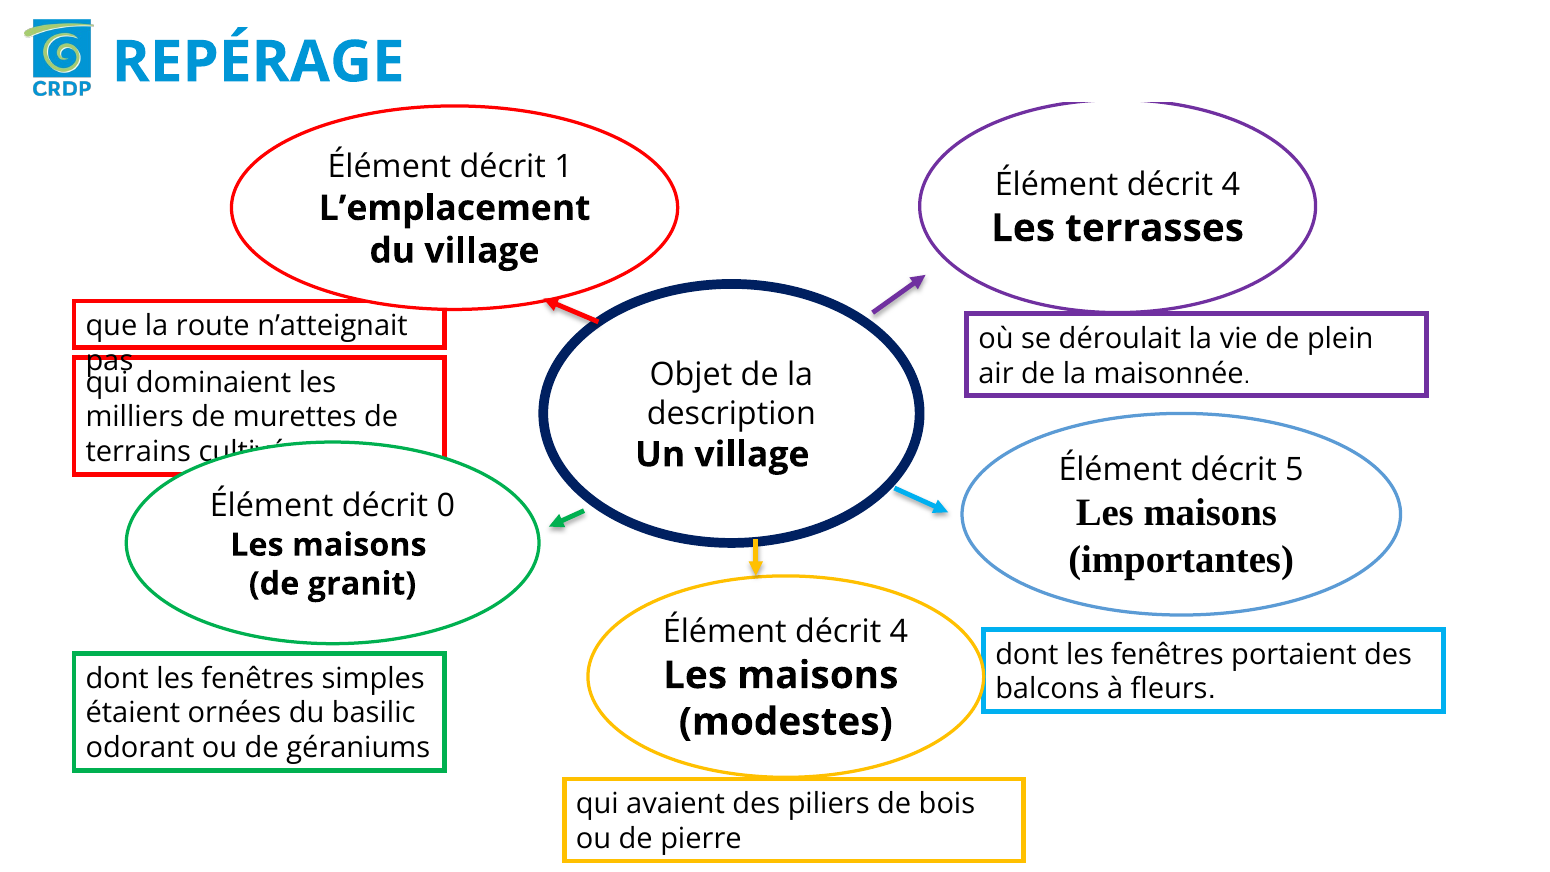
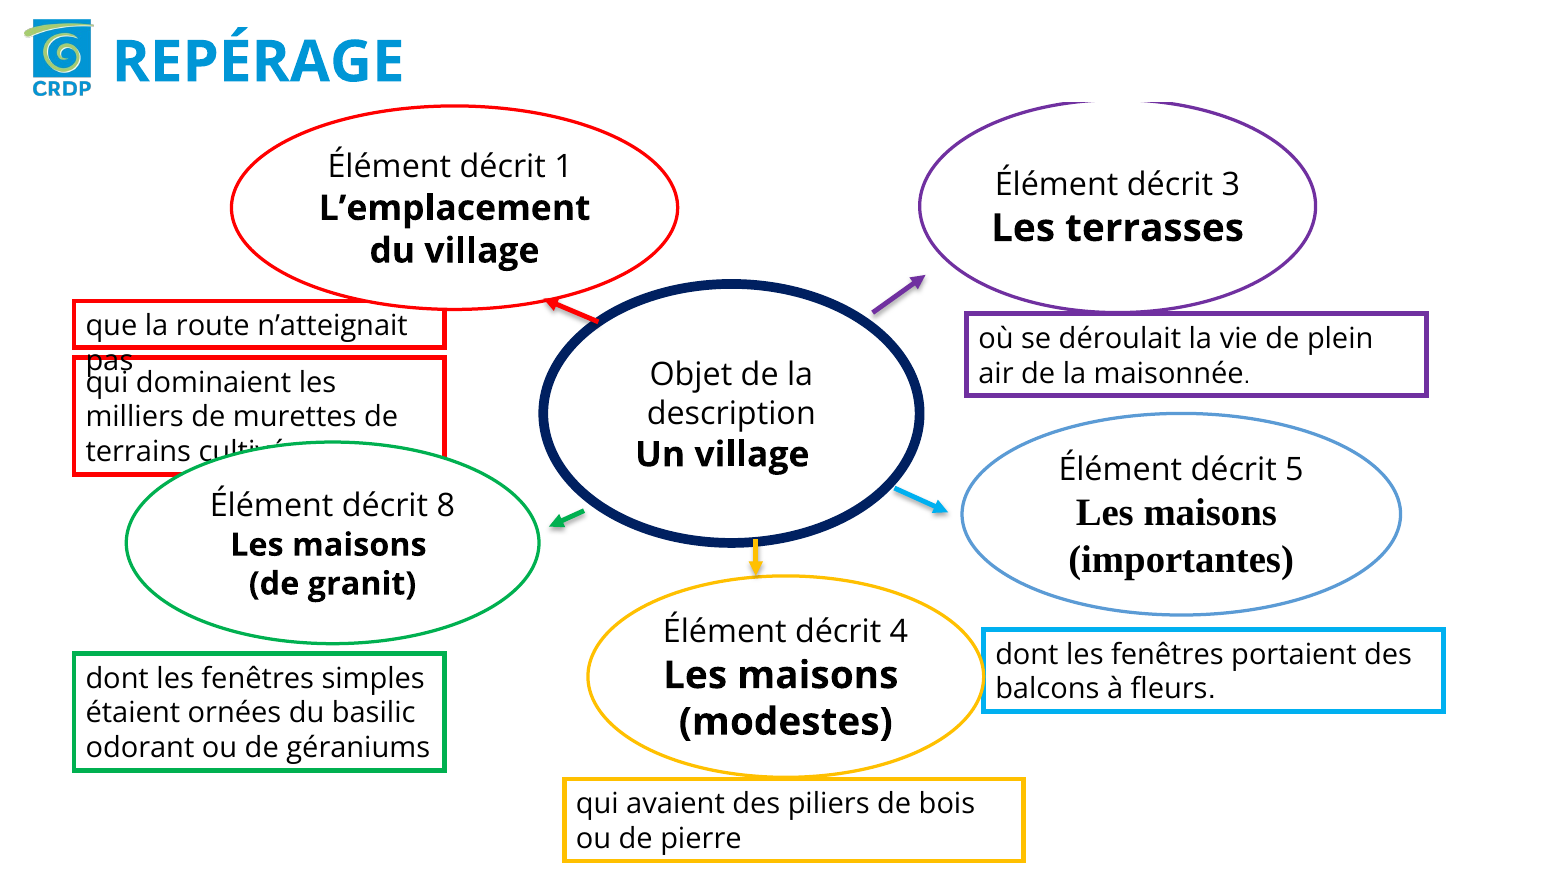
4: 4 -> 3 (1231, 185)
0: 0 -> 8 (446, 506)
